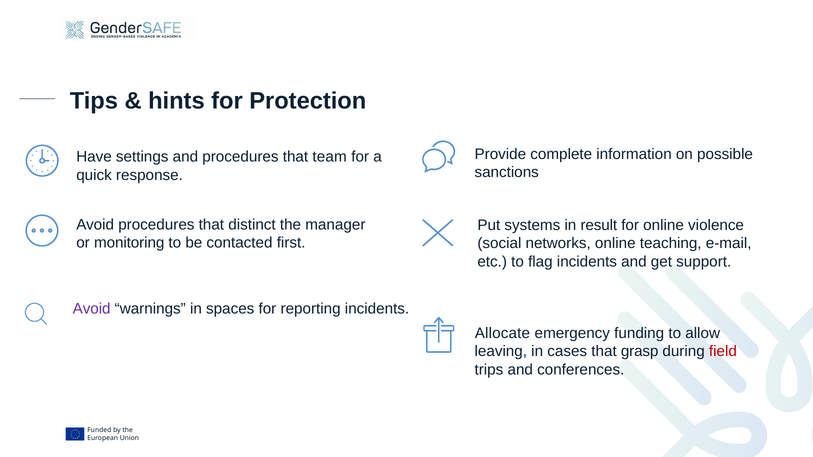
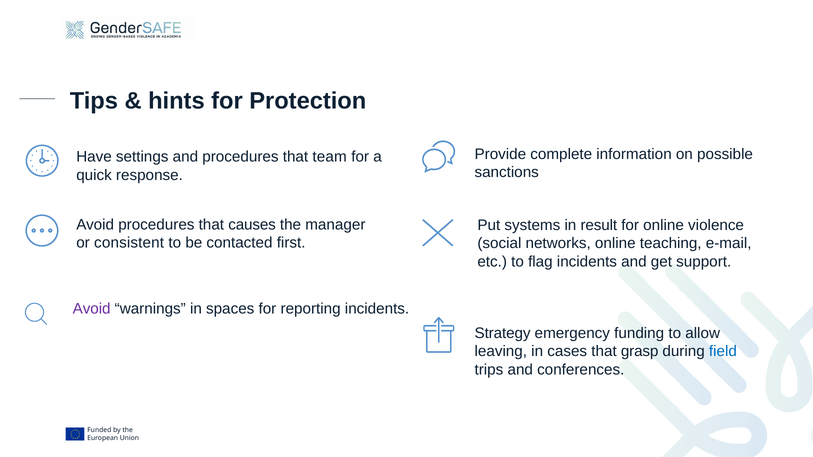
distinct: distinct -> causes (252, 225)
monitoring: monitoring -> consistent (129, 243)
Allocate: Allocate -> Strategy (503, 333)
field colour: red -> blue (723, 352)
